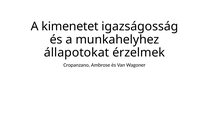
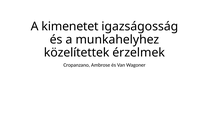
állapotokat: állapotokat -> közelítettek (77, 53)
